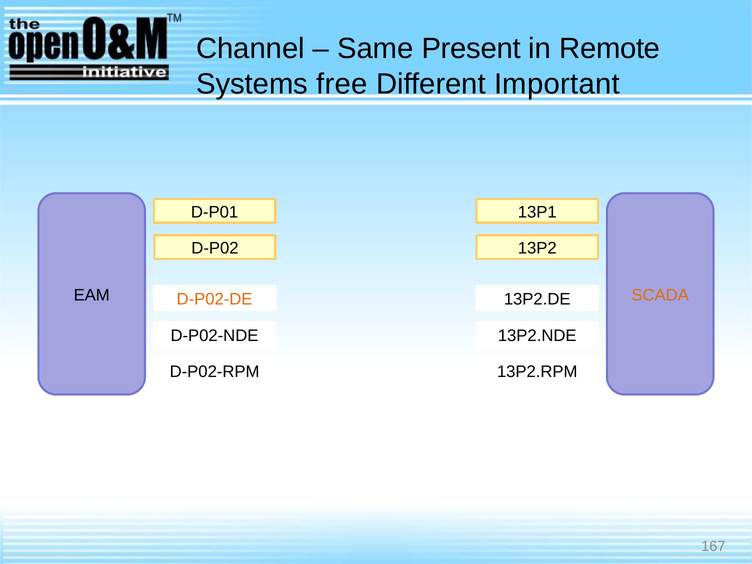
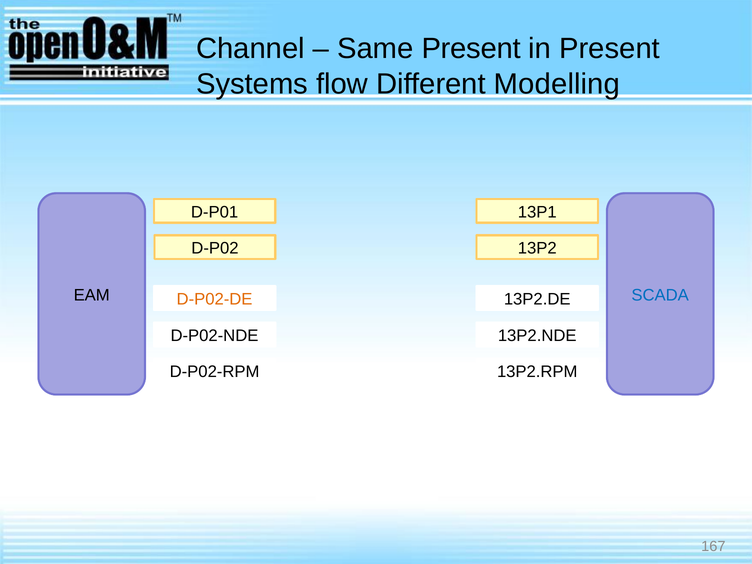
in Remote: Remote -> Present (610, 49)
free: free -> flow (342, 84)
Important: Important -> Modelling (557, 84)
SCADA colour: orange -> blue (660, 295)
